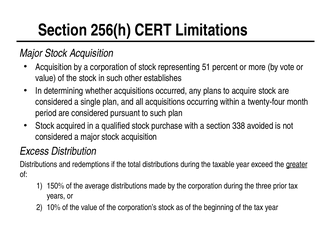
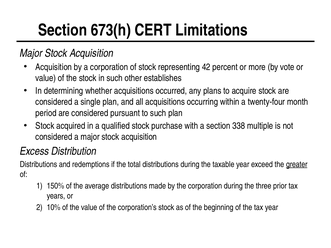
256(h: 256(h -> 673(h (111, 30)
51: 51 -> 42 (206, 67)
avoided: avoided -> multiple (260, 126)
